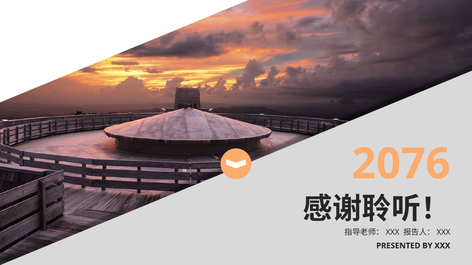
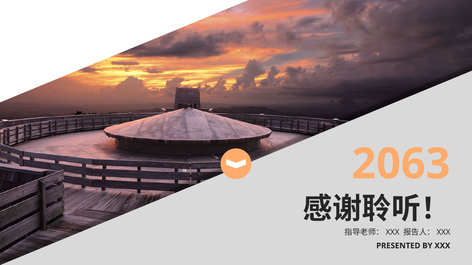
2076: 2076 -> 2063 (401, 164)
